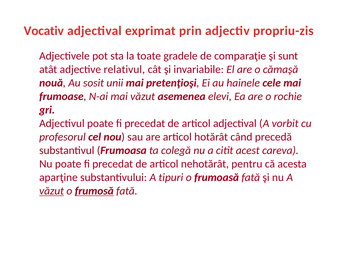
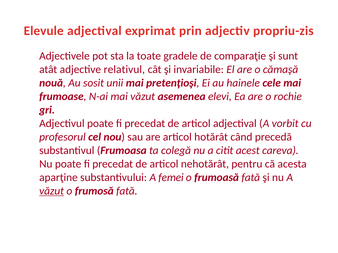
Vocativ: Vocativ -> Elevule (44, 31)
tipuri: tipuri -> femei (171, 178)
frumosă underline: present -> none (94, 191)
